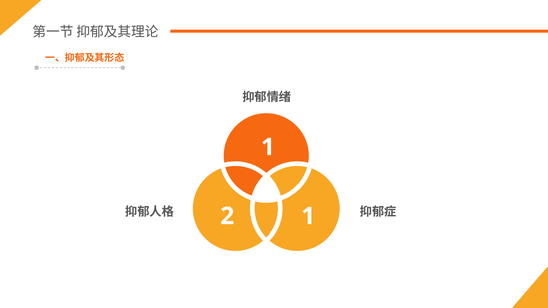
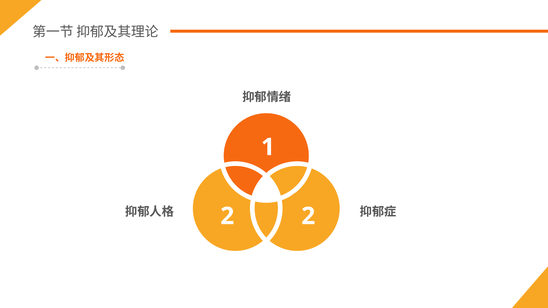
2 1: 1 -> 2 (308, 216)
